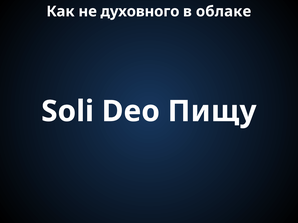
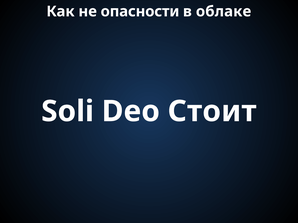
духовного: духовного -> опасности (140, 11)
Пищу: Пищу -> Стоит (212, 112)
